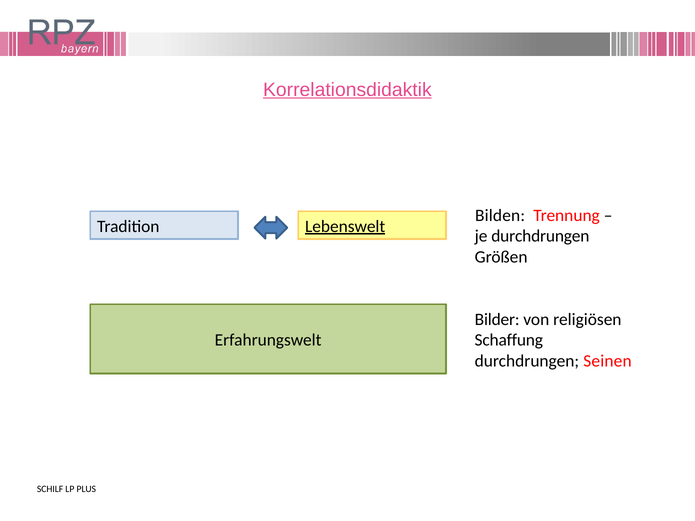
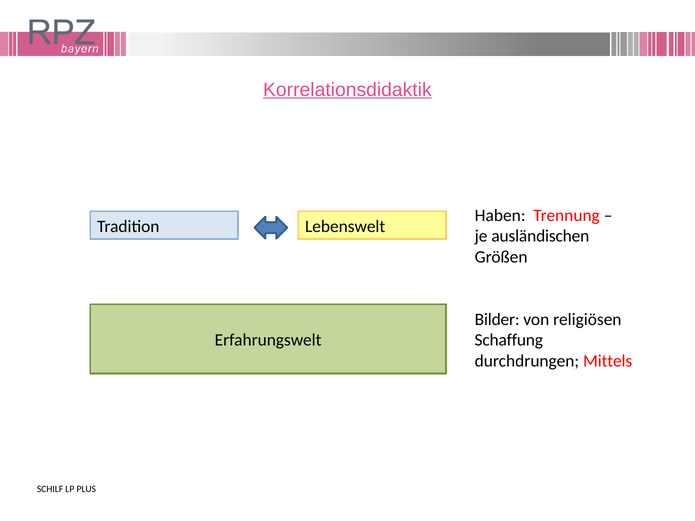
Bilden: Bilden -> Haben (500, 215)
Lebenswelt underline: present -> none (345, 226)
je durchdrungen: durchdrungen -> ausländischen (540, 236)
Seinen: Seinen -> Mittels (608, 361)
